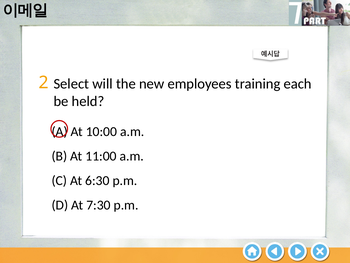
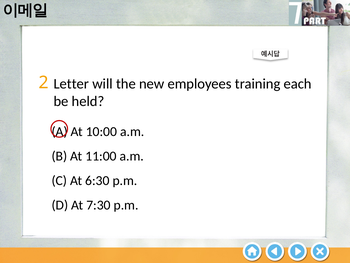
Select: Select -> Letter (71, 84)
